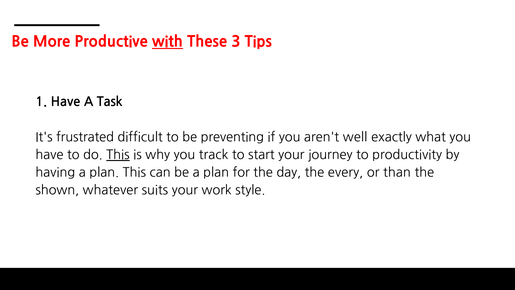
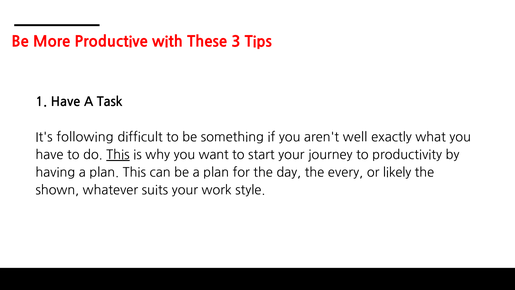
with underline: present -> none (167, 42)
frustrated: frustrated -> following (85, 137)
preventing: preventing -> something (232, 137)
track: track -> want (214, 155)
than: than -> likely (397, 172)
